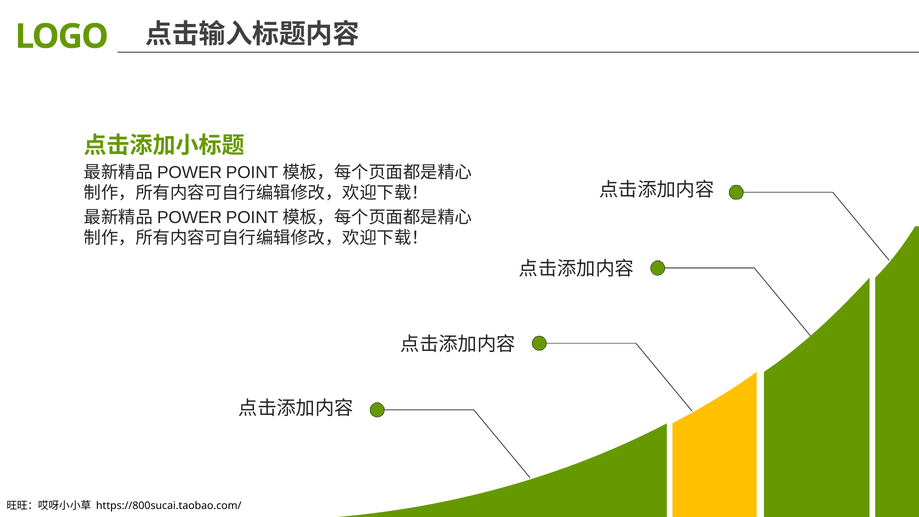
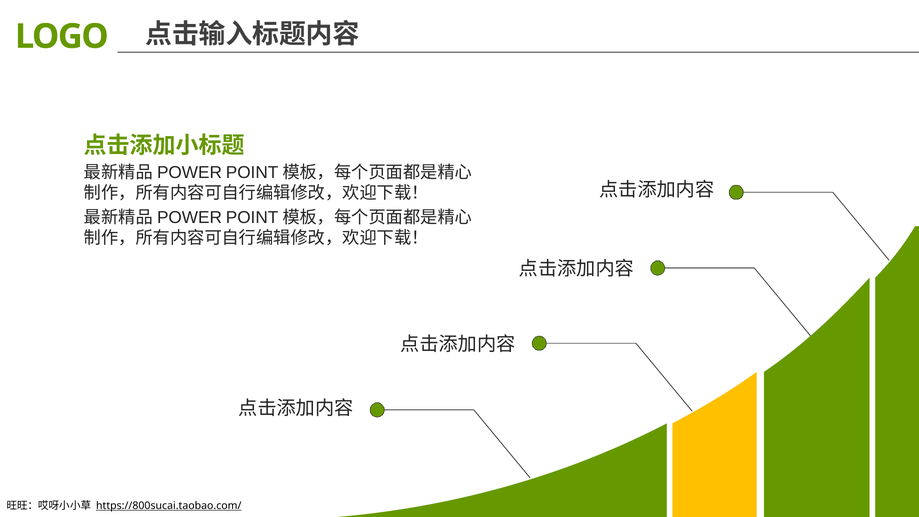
https://800sucai.taobao.com/ underline: none -> present (169, 505)
